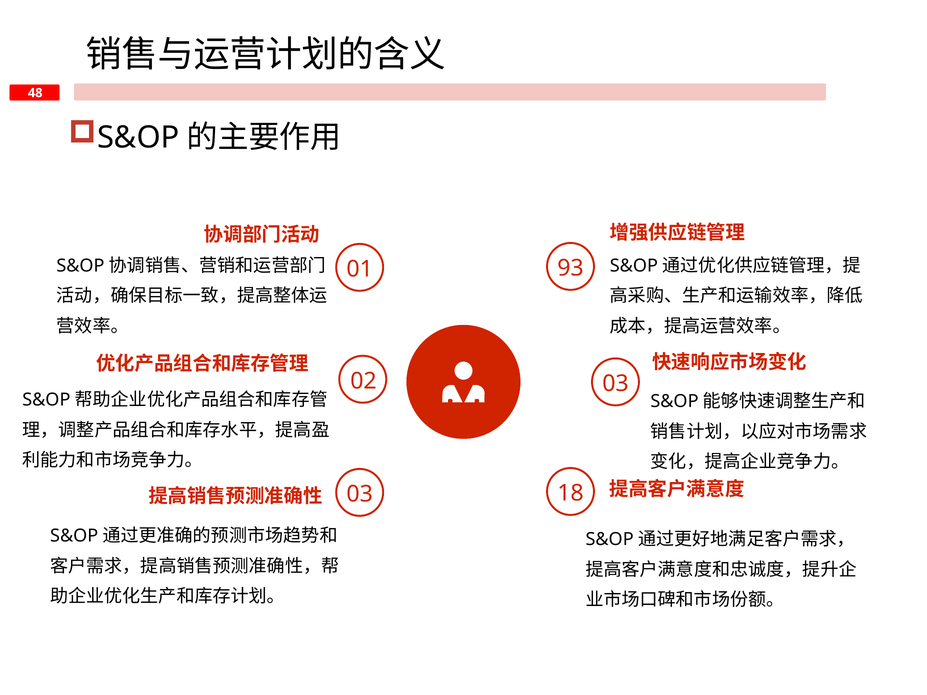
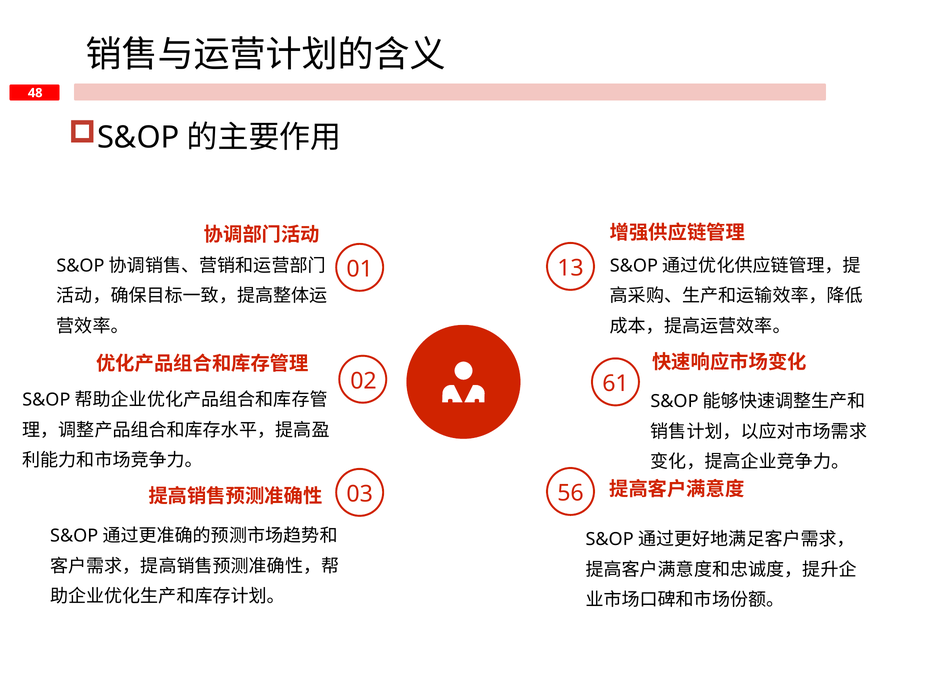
93: 93 -> 13 (571, 268)
02 03: 03 -> 61 (615, 384)
18: 18 -> 56 (571, 493)
